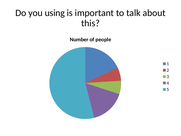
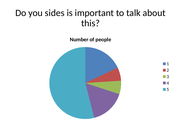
using: using -> sides (55, 13)
